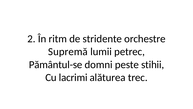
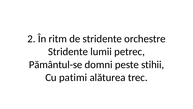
Supremă: Supremă -> Stridente (68, 51)
lacrimi: lacrimi -> patimi (73, 77)
